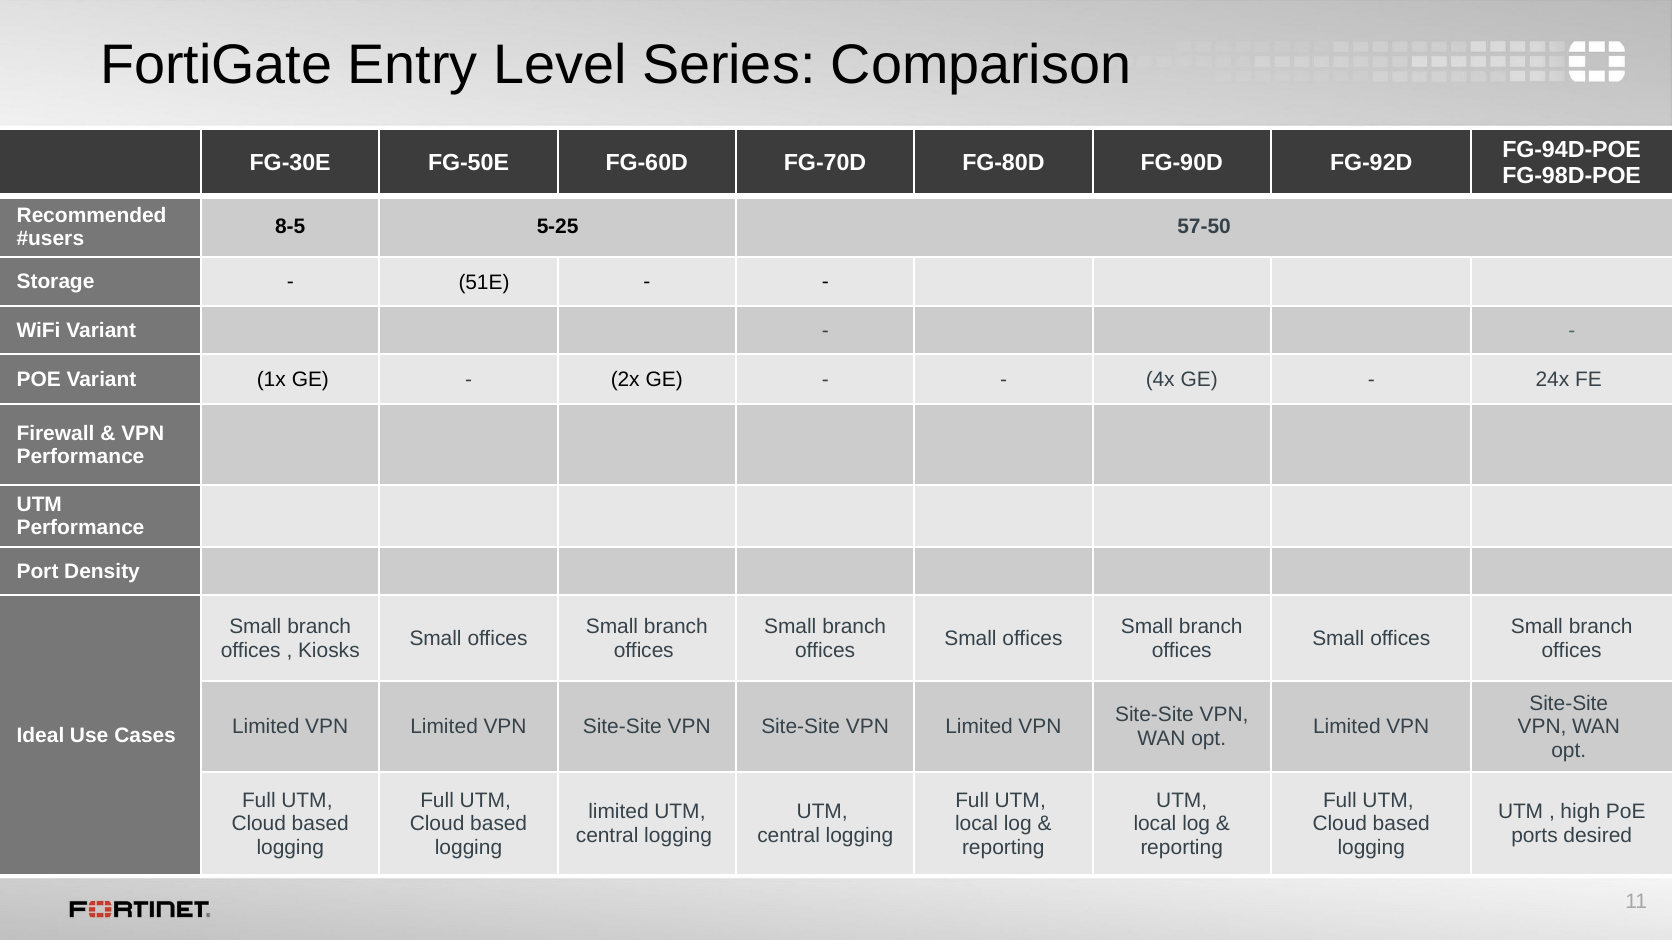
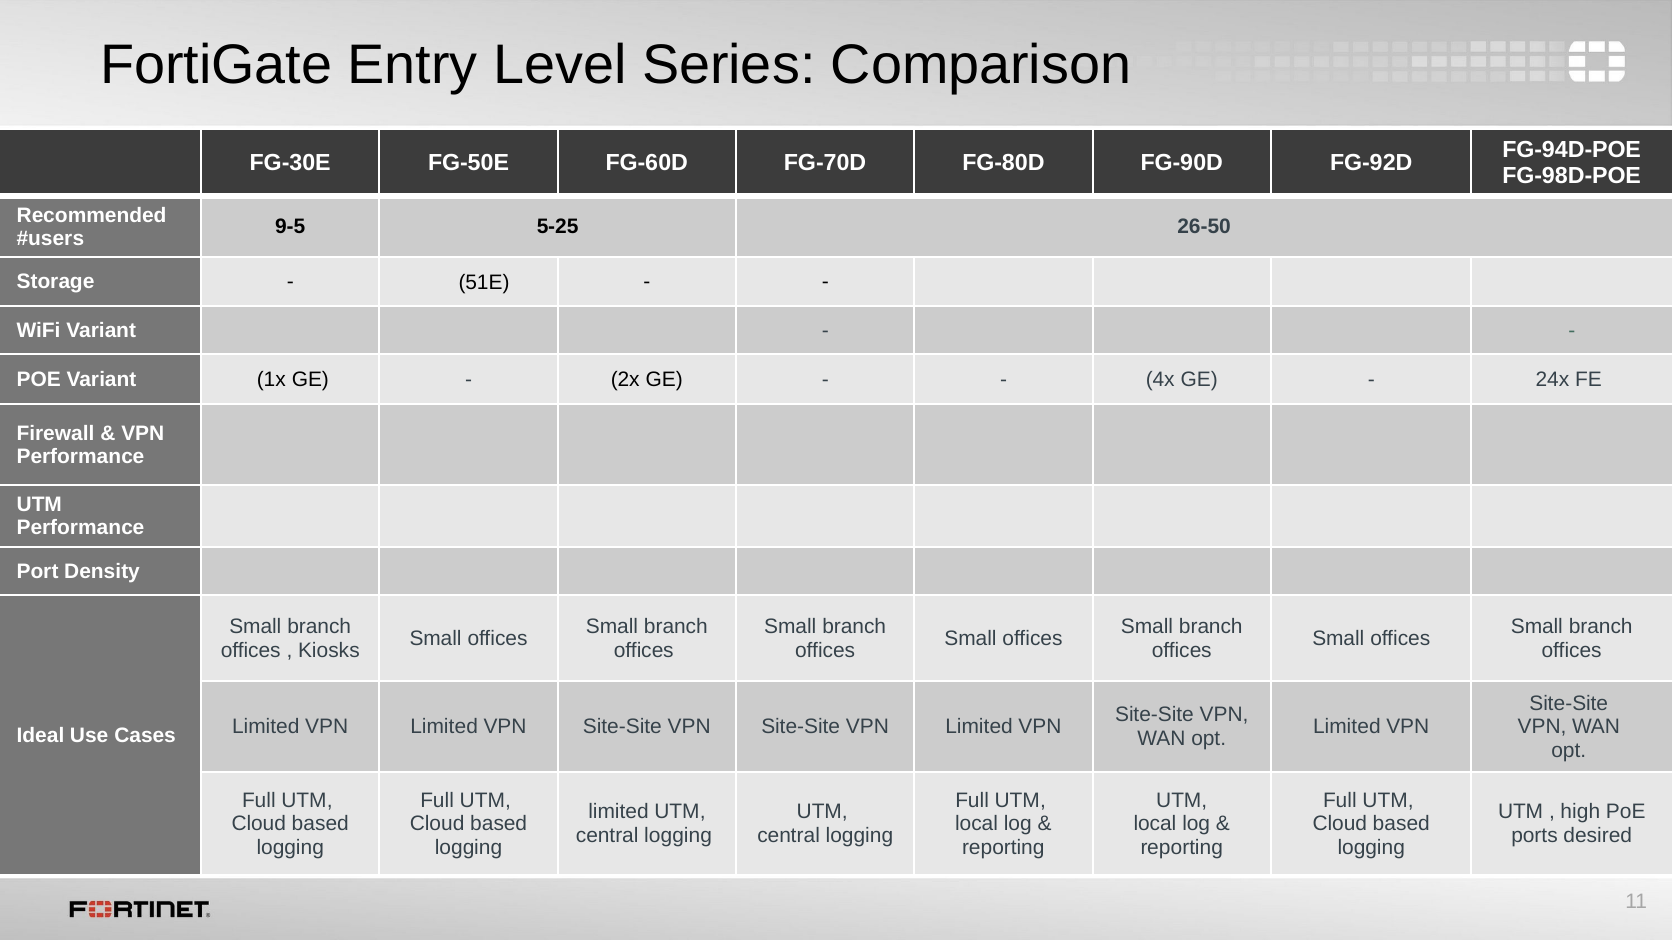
8-5: 8-5 -> 9-5 (290, 227)
57-50: 57-50 -> 26-50 (1204, 227)
